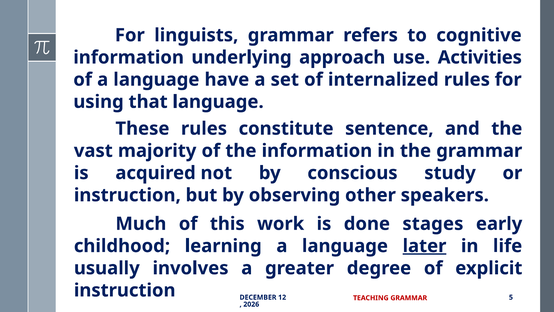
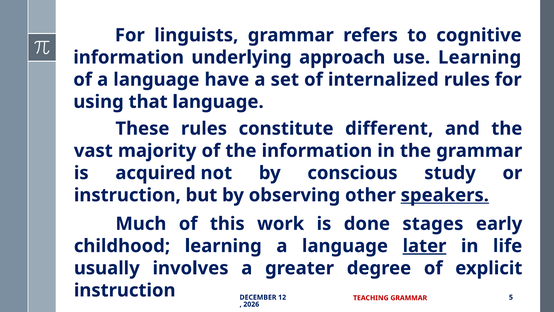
use Activities: Activities -> Learning (480, 57)
sentence: sentence -> different (389, 128)
speakers underline: none -> present (445, 195)
